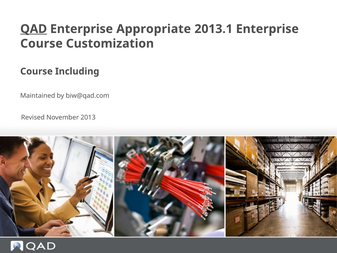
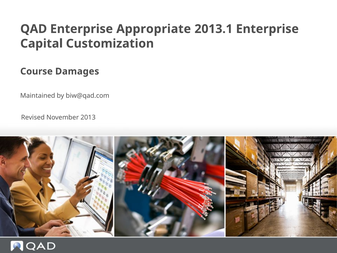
QAD underline: present -> none (34, 29)
Course: Course -> Capital (42, 44)
Including: Including -> Damages (77, 71)
